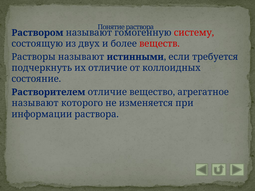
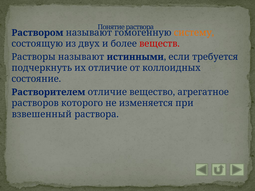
систему colour: red -> orange (194, 33)
называют: называют -> растворов (35, 103)
информации: информации -> взвешенный (42, 114)
